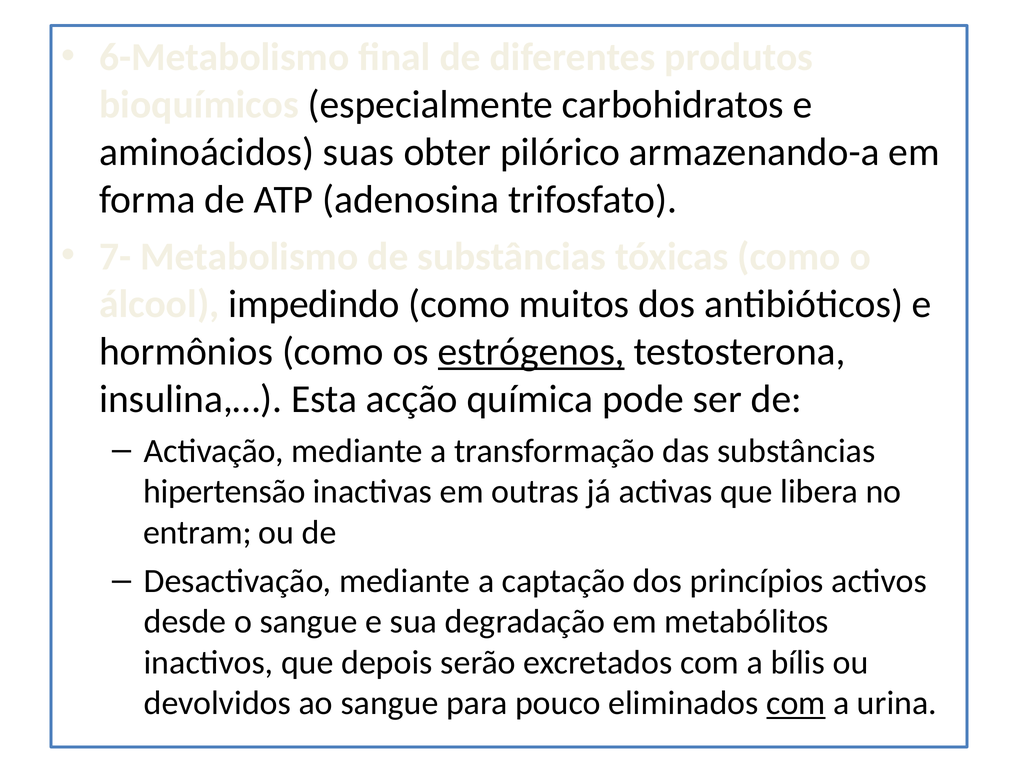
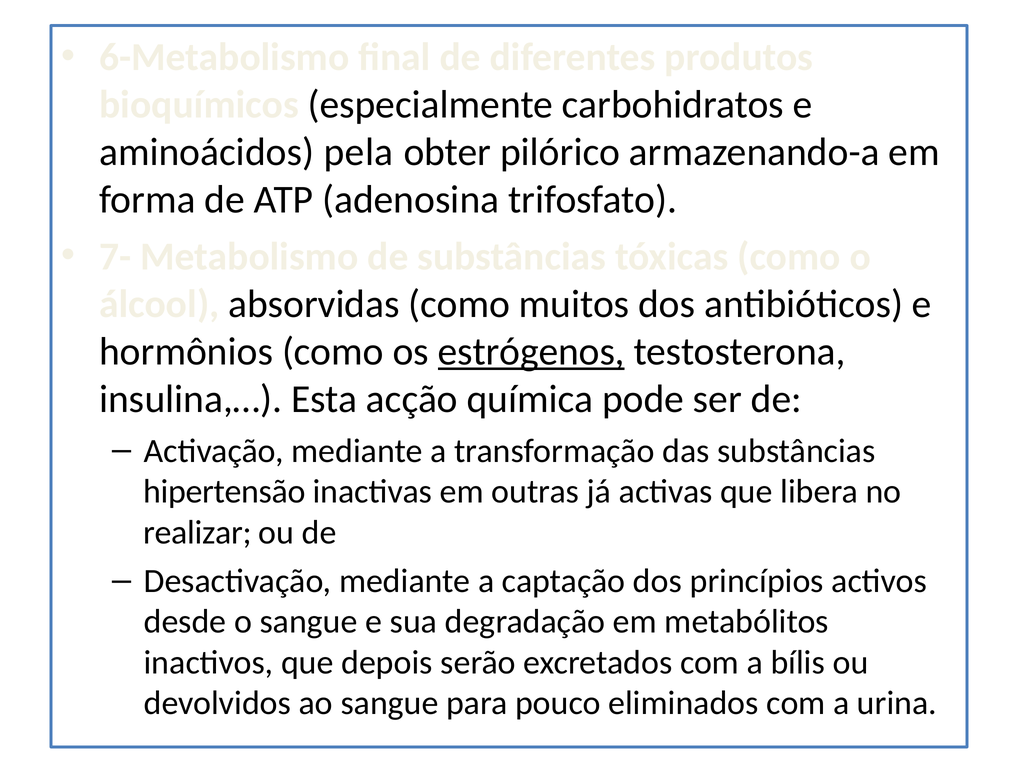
suas: suas -> pela (359, 152)
impedindo: impedindo -> absorvidas (314, 304)
entram: entram -> realizar (197, 532)
com underline: present -> none (796, 703)
